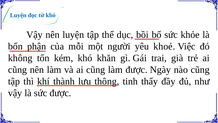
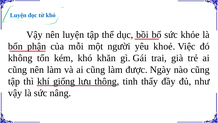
thành: thành -> giống (64, 81)
sức được: được -> nâng (60, 93)
